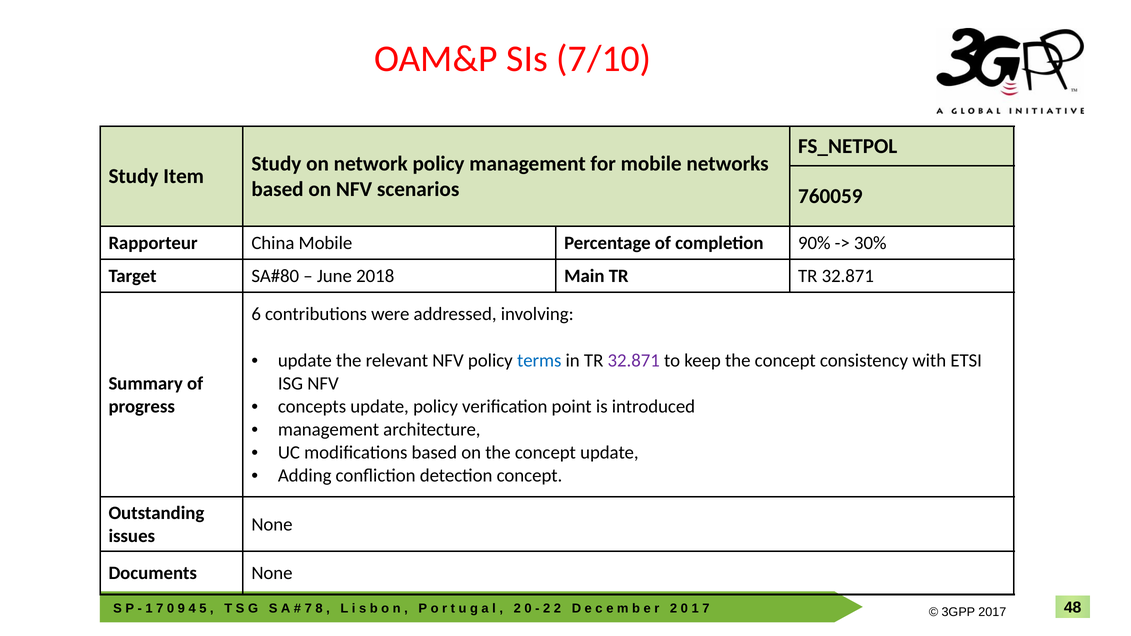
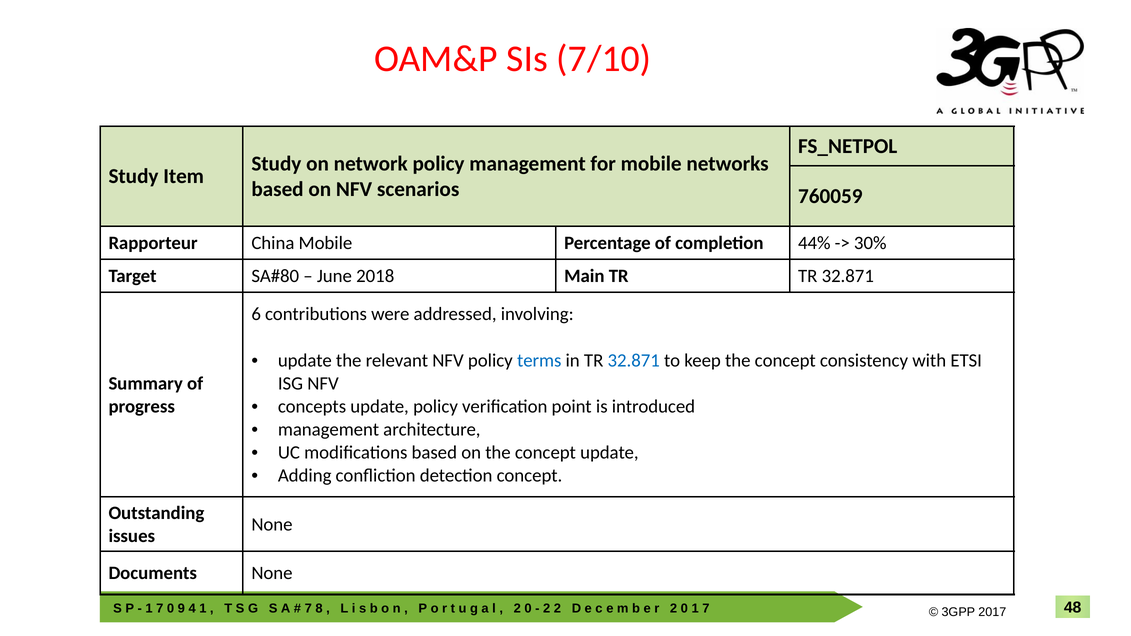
90%: 90% -> 44% (814, 243)
32.871 colour: purple -> blue (634, 360)
5: 5 -> 1 (203, 609)
